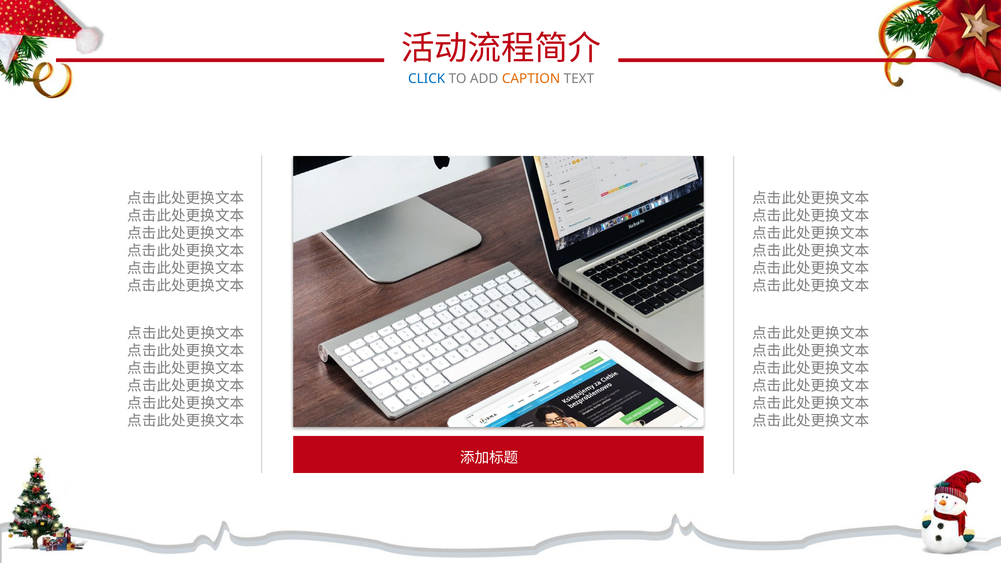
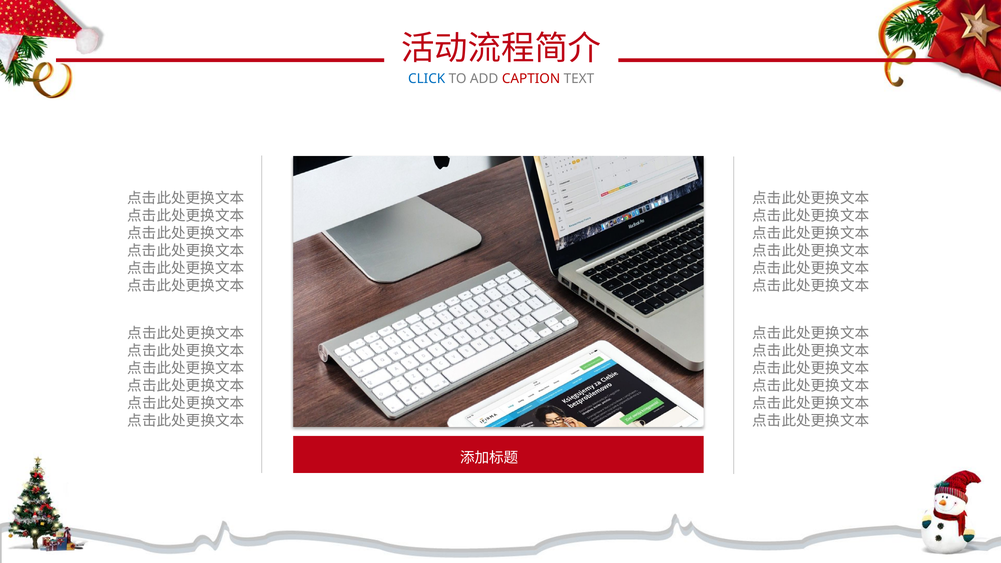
CAPTION colour: orange -> red (531, 79)
